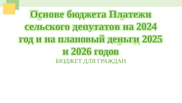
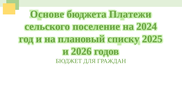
депутатов: депутатов -> поселение (96, 26)
деньги: деньги -> списку (123, 39)
